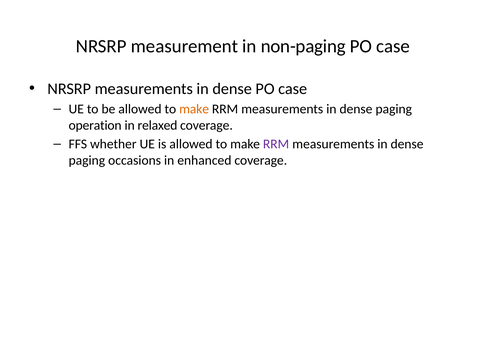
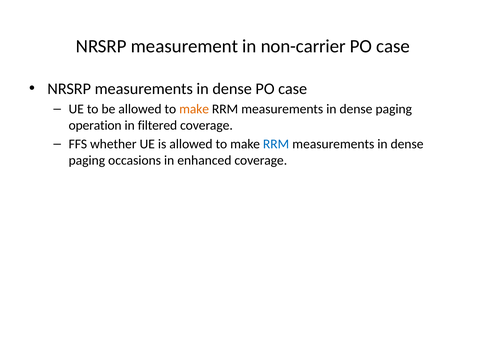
non-paging: non-paging -> non-carrier (303, 46)
relaxed: relaxed -> filtered (157, 125)
RRM colour: purple -> blue (276, 144)
